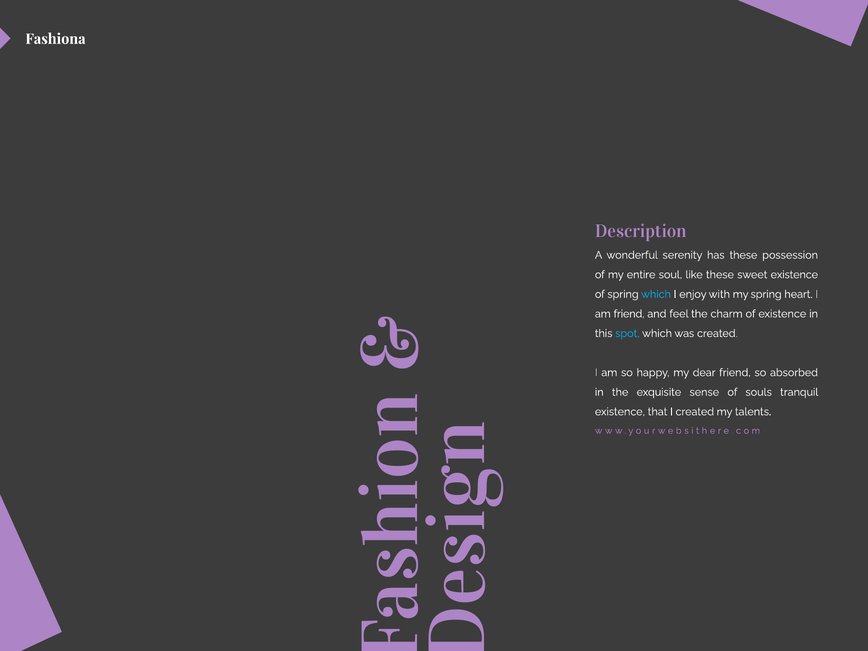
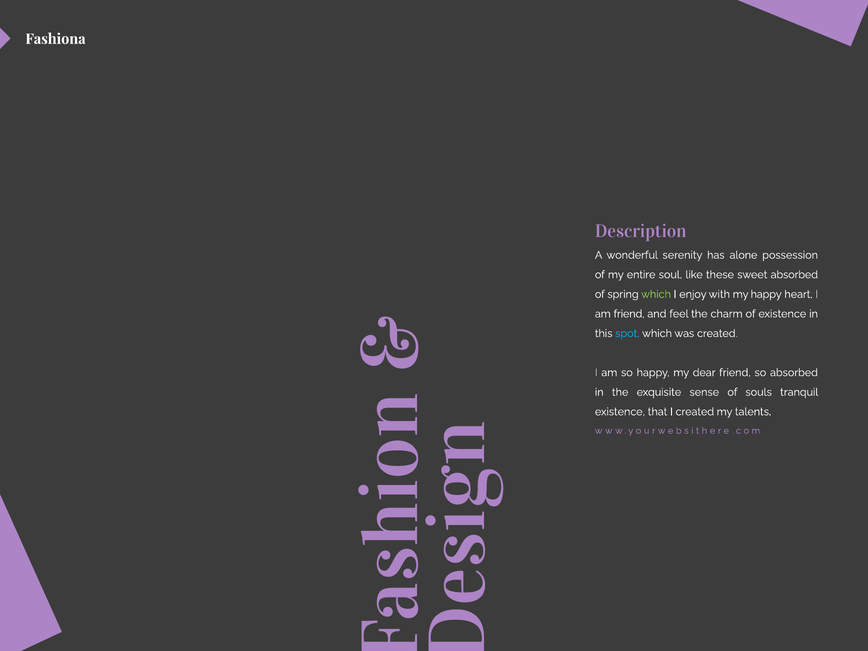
has these: these -> alone (743, 255)
sweet existence: existence -> absorbed (794, 275)
which colour: light blue -> light green (656, 294)
my spring: spring -> happy (766, 294)
